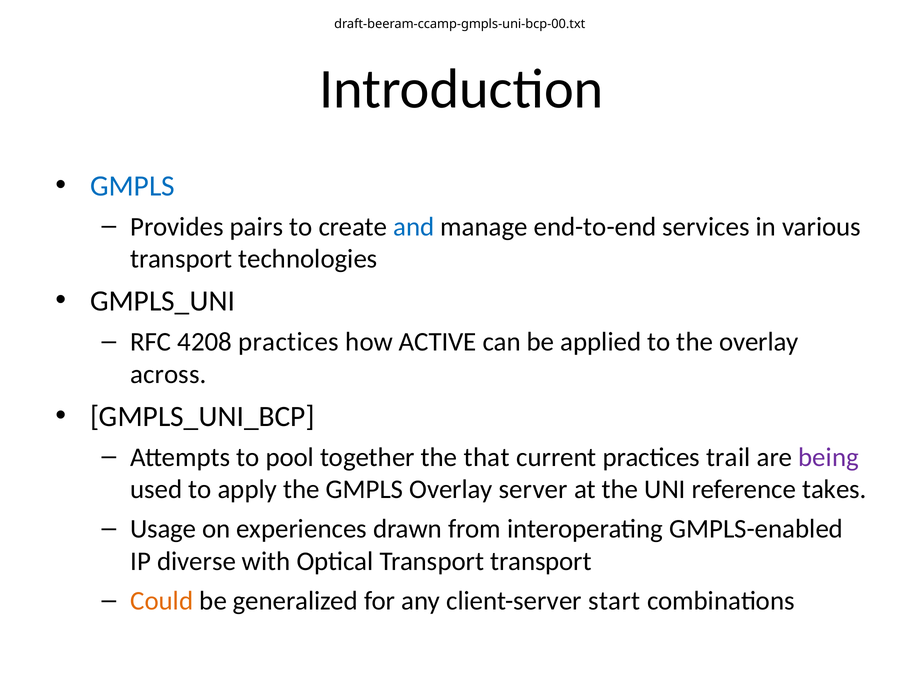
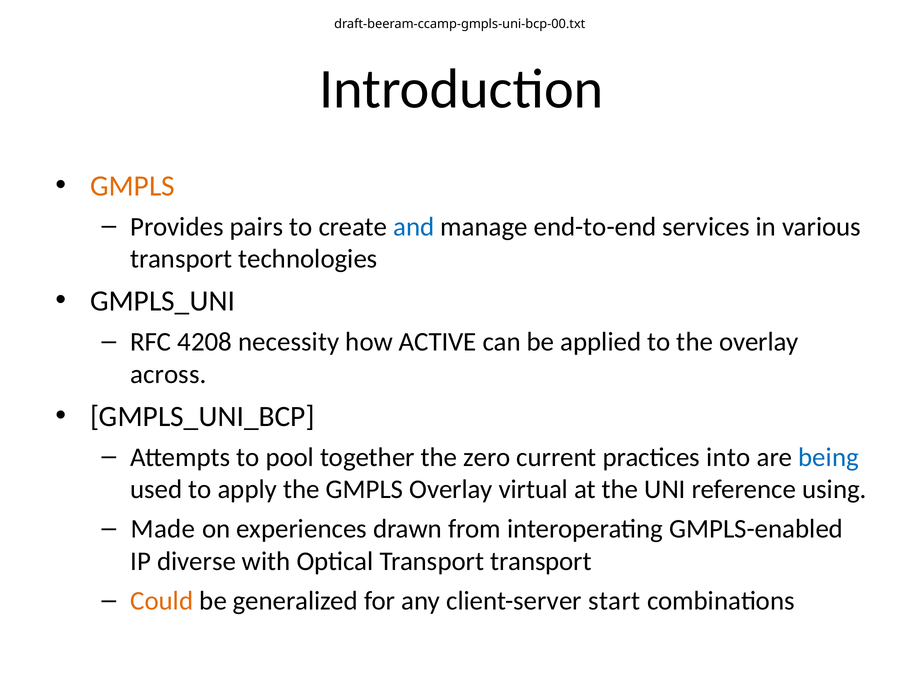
GMPLS colour: blue -> orange (132, 186)
4208 practices: practices -> necessity (289, 342)
that: that -> zero (487, 457)
trail: trail -> into (728, 457)
being colour: purple -> blue (829, 457)
server: server -> virtual (533, 490)
takes: takes -> using (834, 490)
Usage: Usage -> Made (163, 529)
